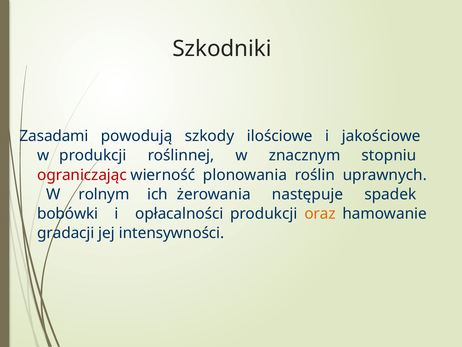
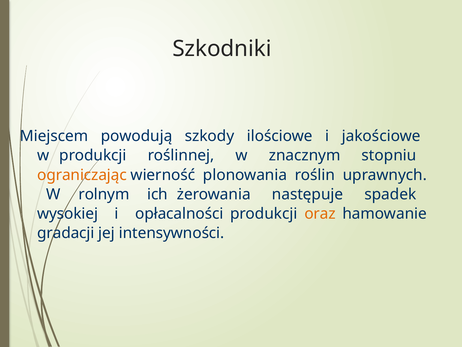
Zasadami: Zasadami -> Miejscem (54, 136)
ograniczając colour: red -> orange (82, 175)
bobówki: bobówki -> wysokiej (68, 214)
